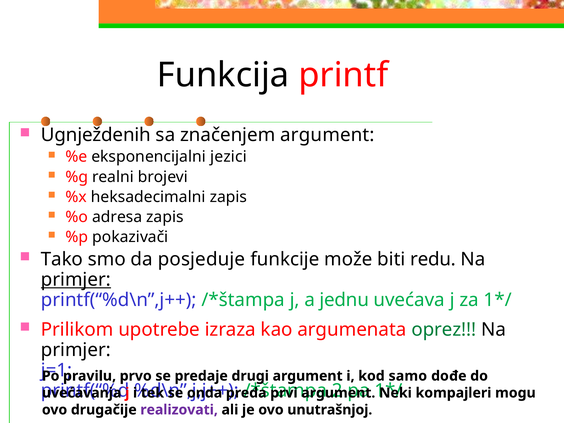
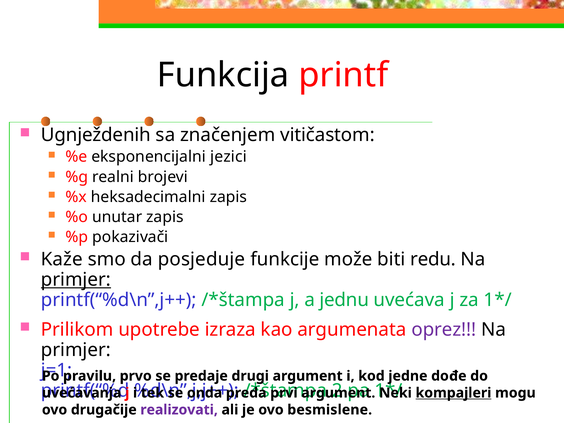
značenjem argument: argument -> vitičastom (328, 135)
adresa: adresa -> unutar (117, 217)
Tako: Tako -> Kaže (62, 259)
oprez colour: green -> purple (444, 330)
samo: samo -> jedne (408, 376)
kompajleri underline: none -> present (453, 393)
unutrašnjoj: unutrašnjoj -> besmislene (330, 410)
